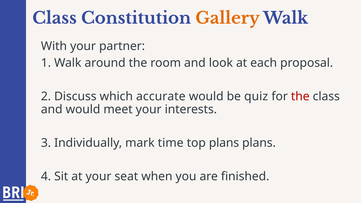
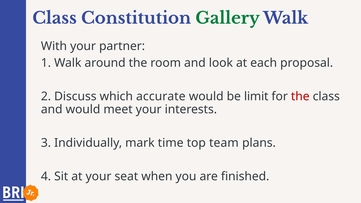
Gallery colour: orange -> green (228, 18)
quiz: quiz -> limit (256, 96)
top plans: plans -> team (224, 143)
